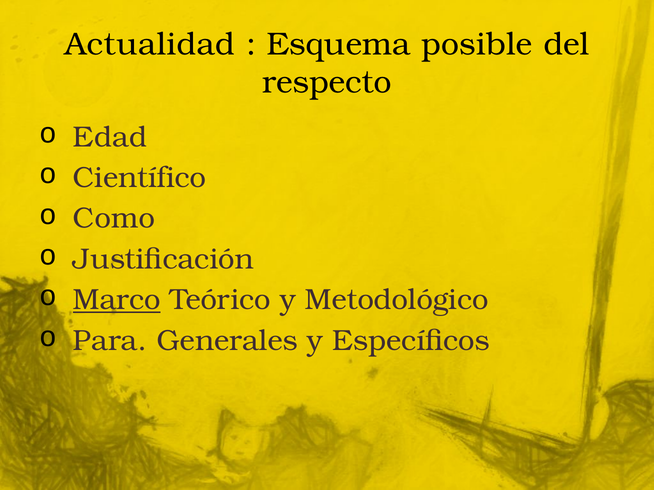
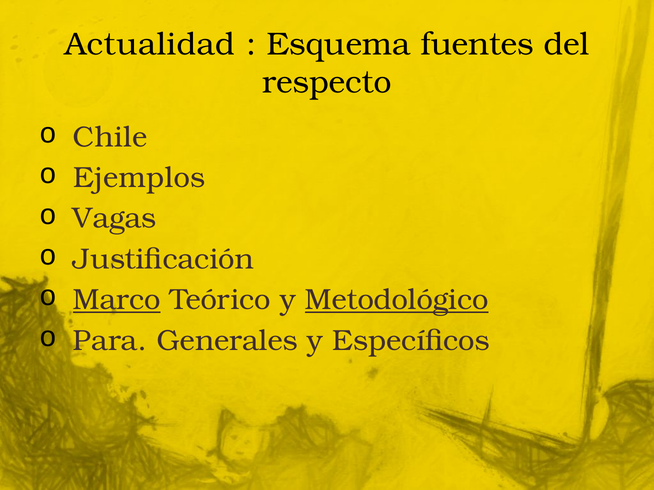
posible: posible -> fuentes (477, 44)
Edad: Edad -> Chile (110, 137)
Científico: Científico -> Ejemplos (139, 178)
Como: Como -> Vagas (114, 219)
Metodológico underline: none -> present (397, 300)
